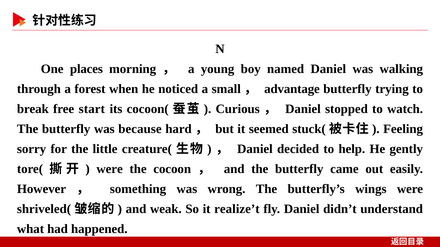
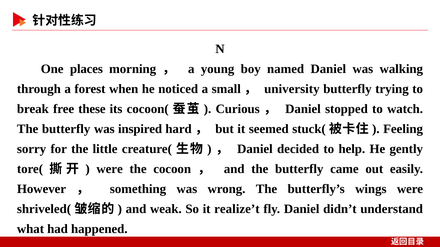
advantage: advantage -> university (292, 89)
start: start -> these (92, 109)
because: because -> inspired (140, 129)
